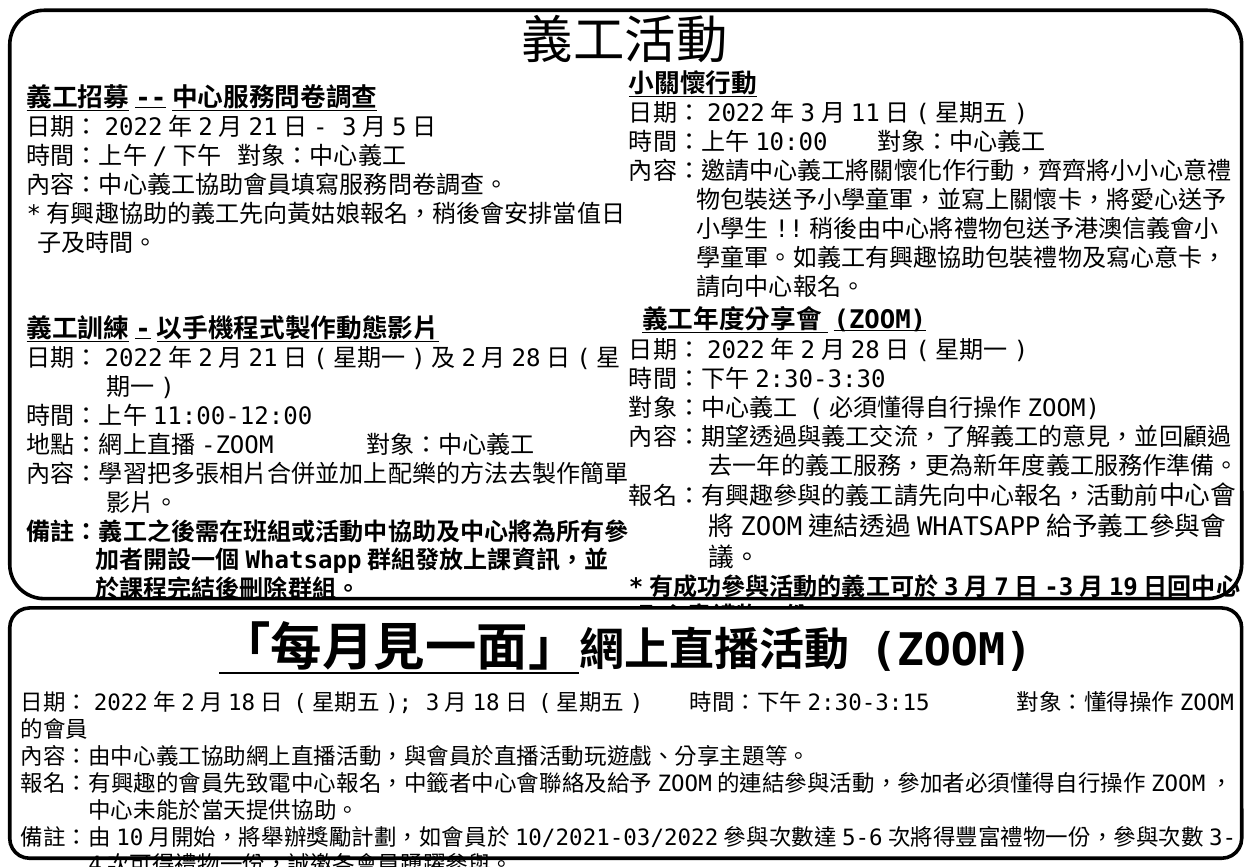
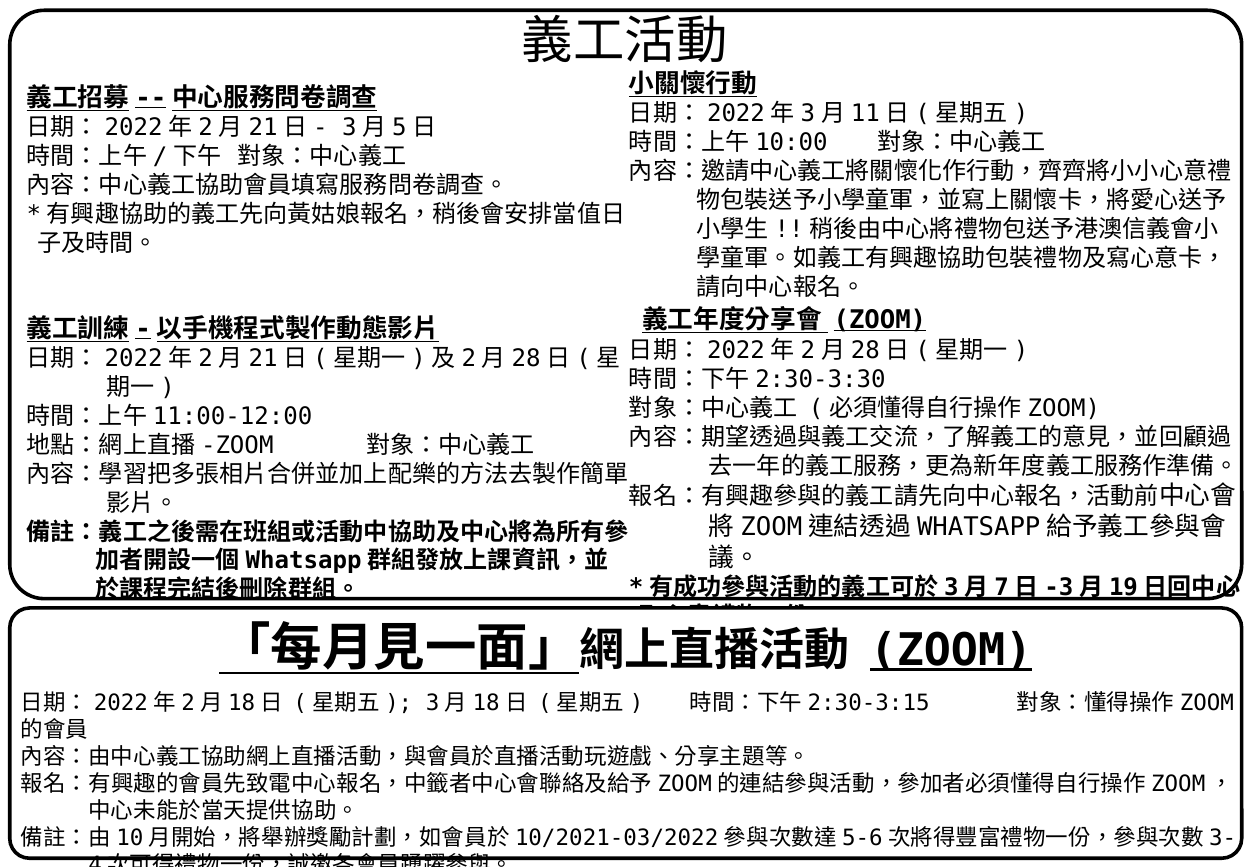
ZOOM underline: none -> present (951, 651)
